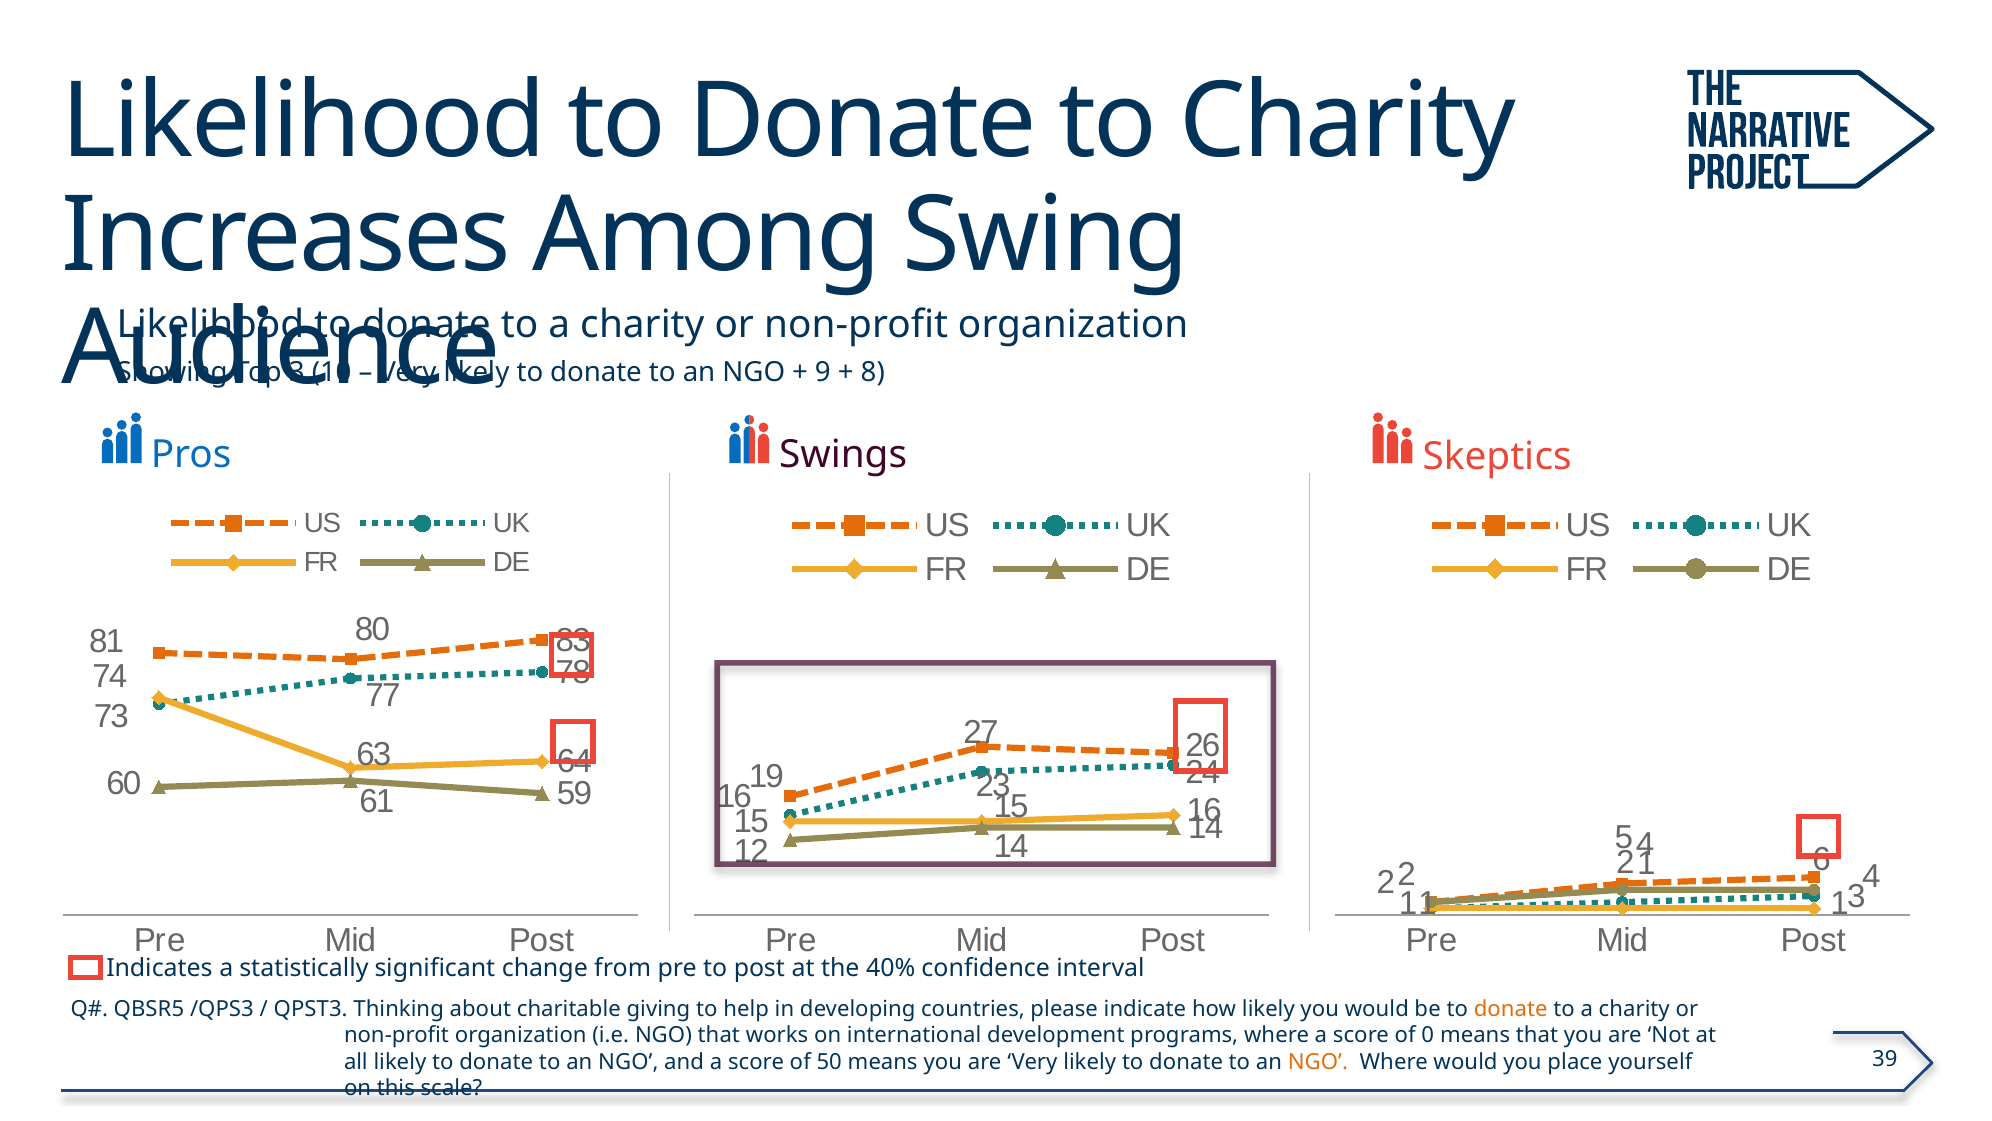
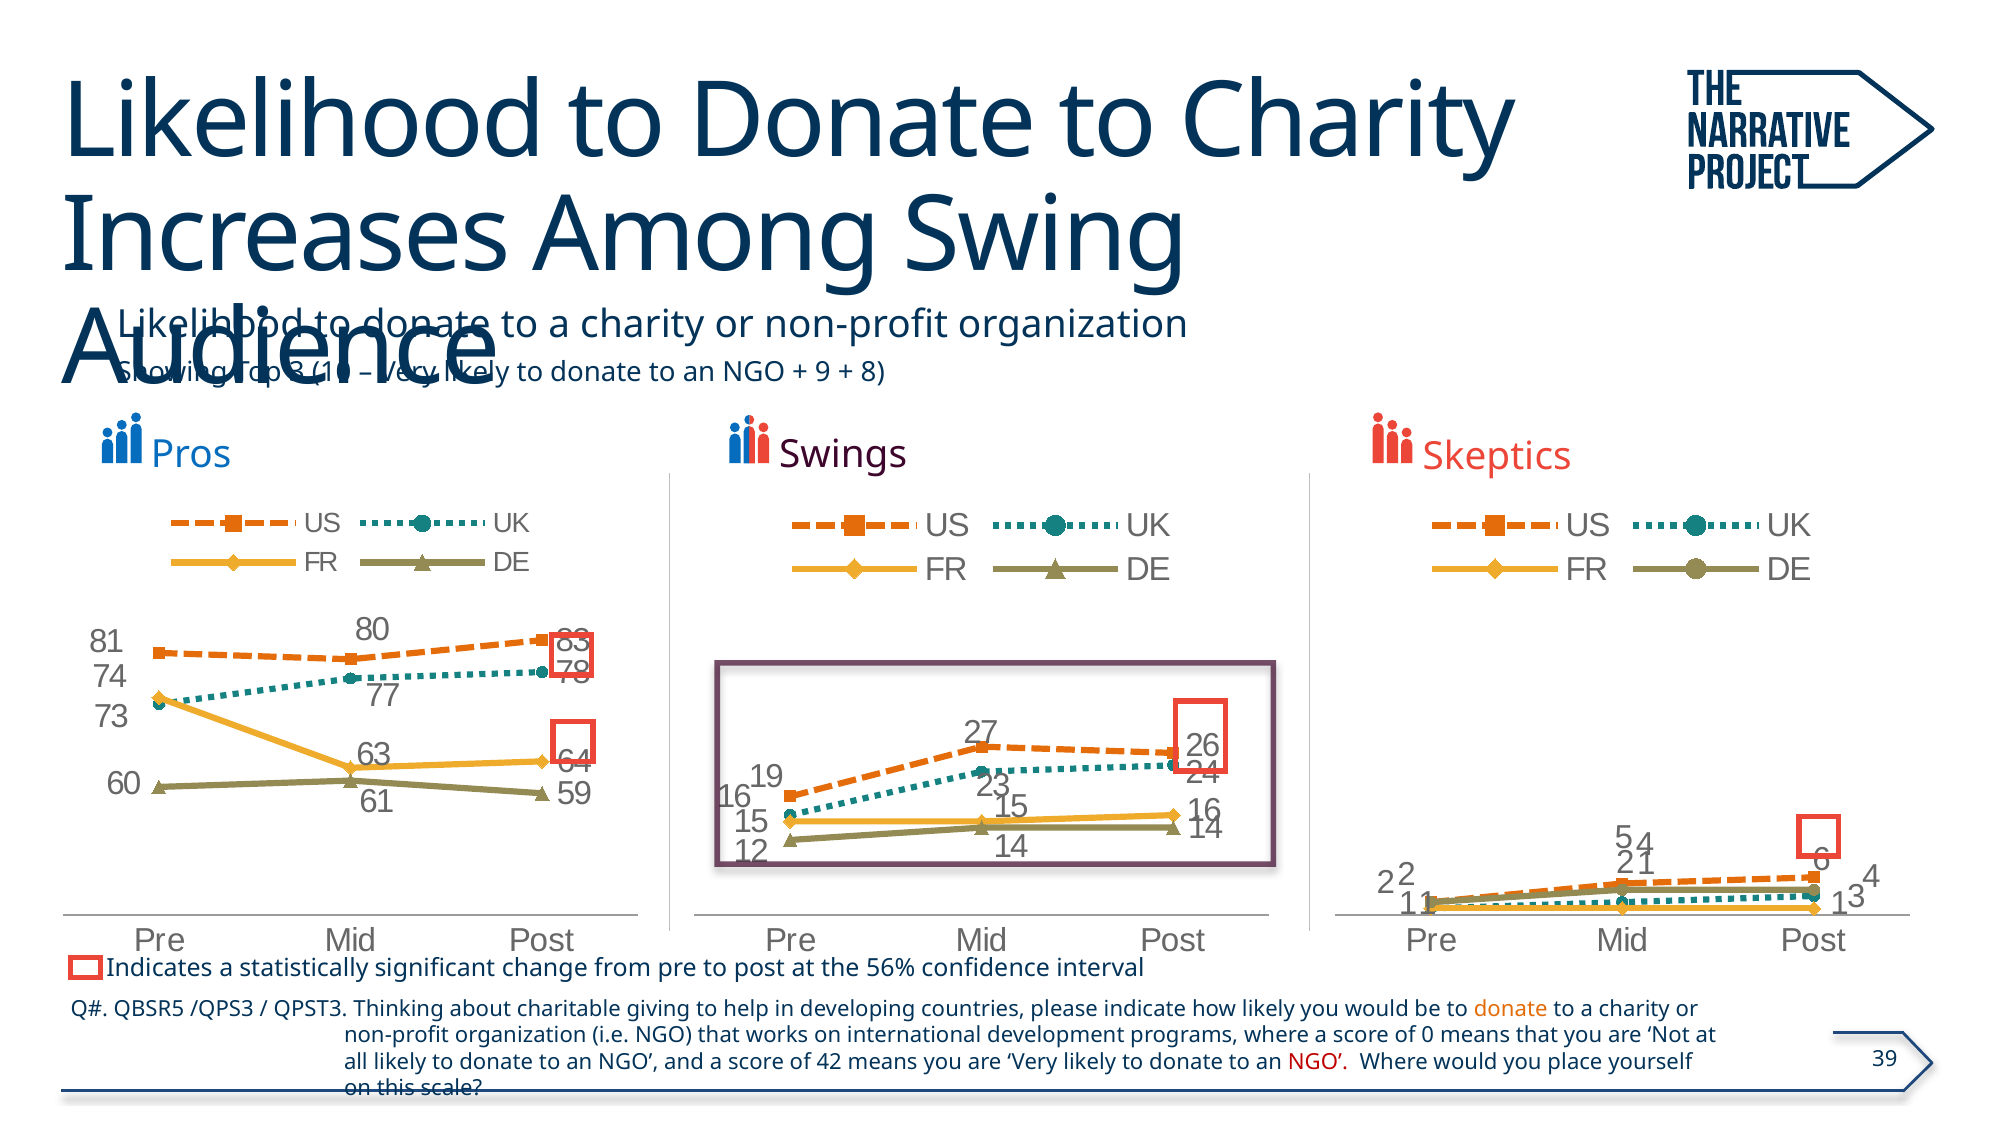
40%: 40% -> 56% (891, 968)
50: 50 -> 42 (829, 1061)
NGO colour: orange -> red (1318, 1061)
